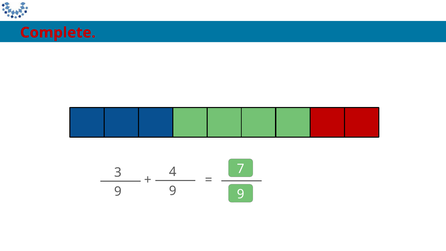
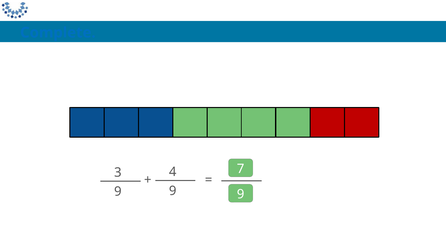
Complete colour: red -> blue (58, 33)
